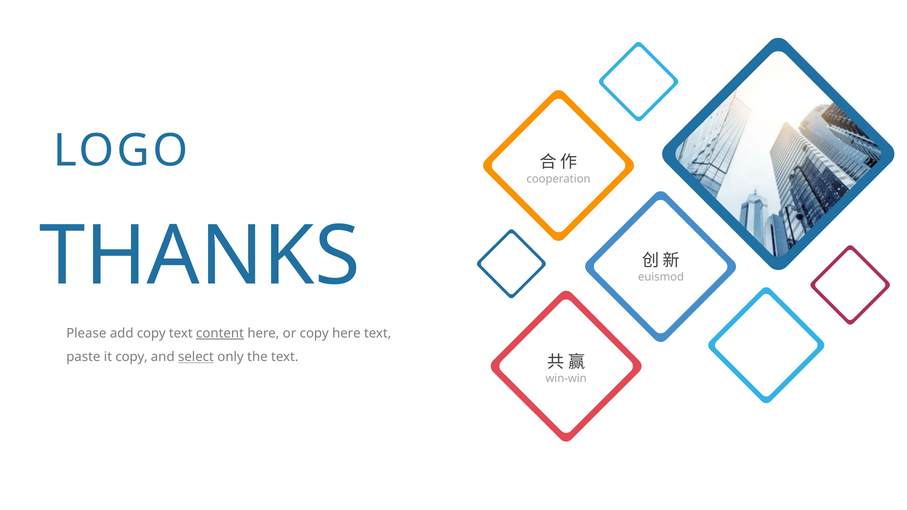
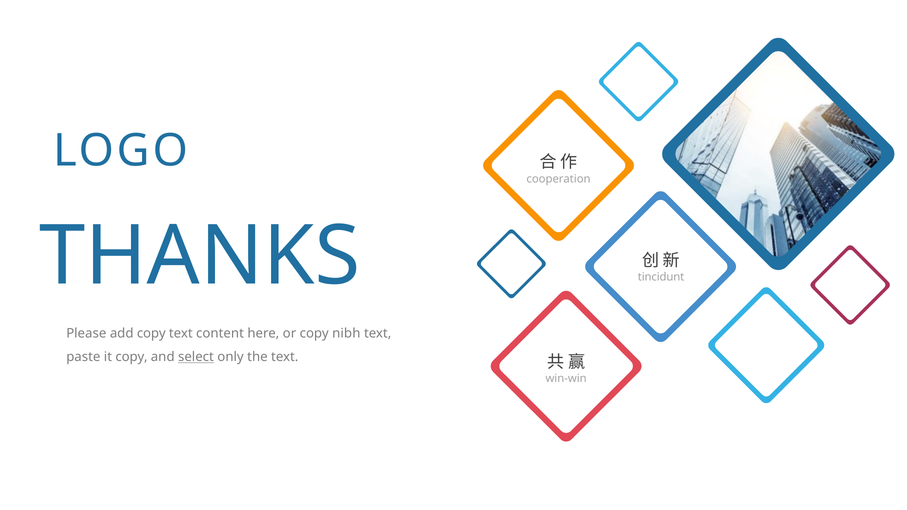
euismod: euismod -> tincidunt (661, 277)
content underline: present -> none (220, 333)
copy here: here -> nibh (346, 333)
